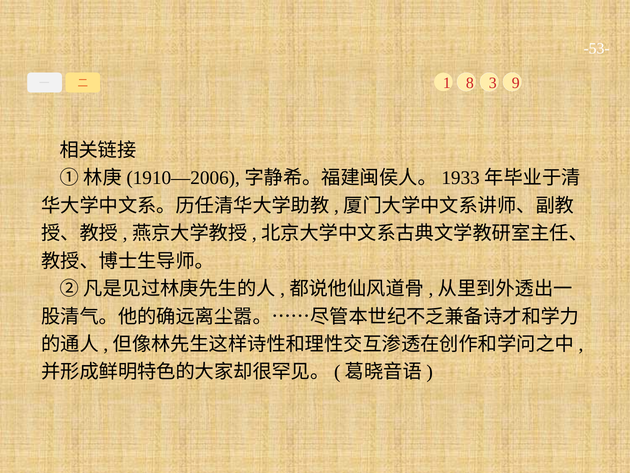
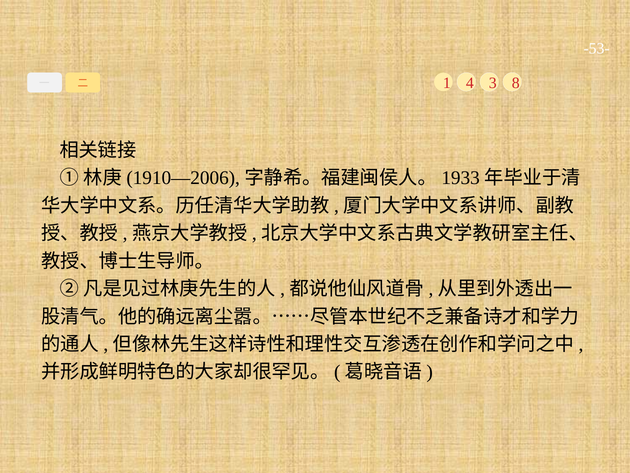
8: 8 -> 4 (470, 83)
9: 9 -> 8 (516, 83)
